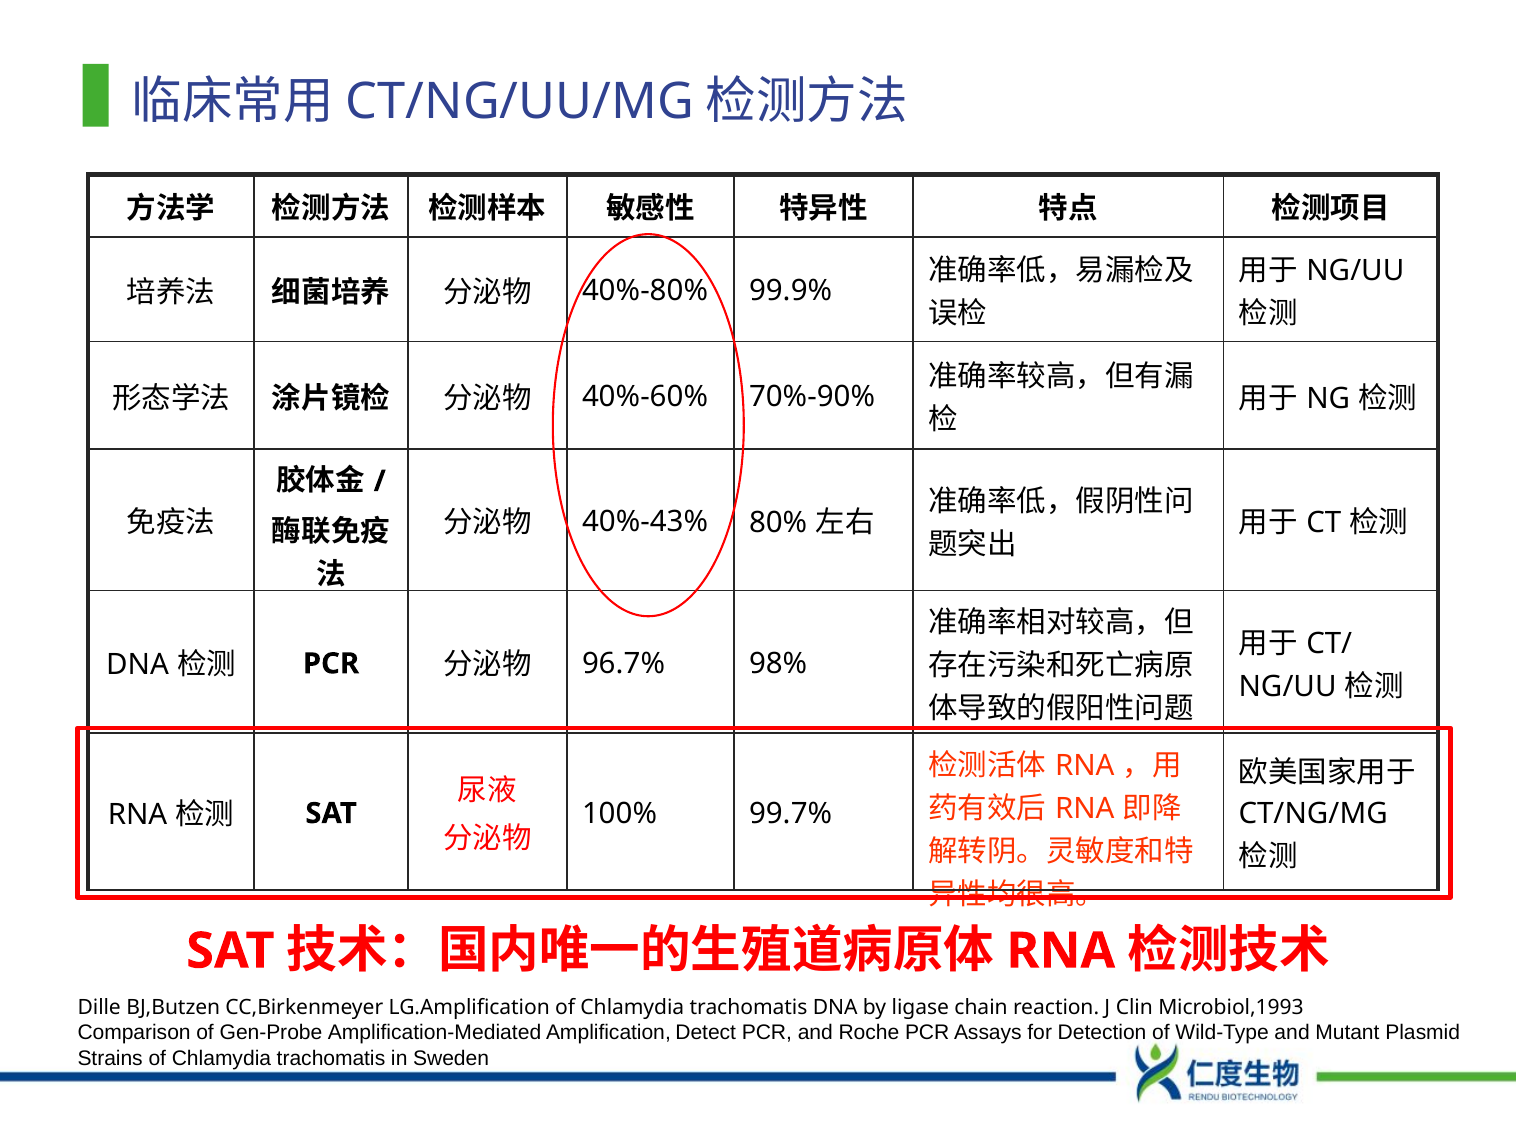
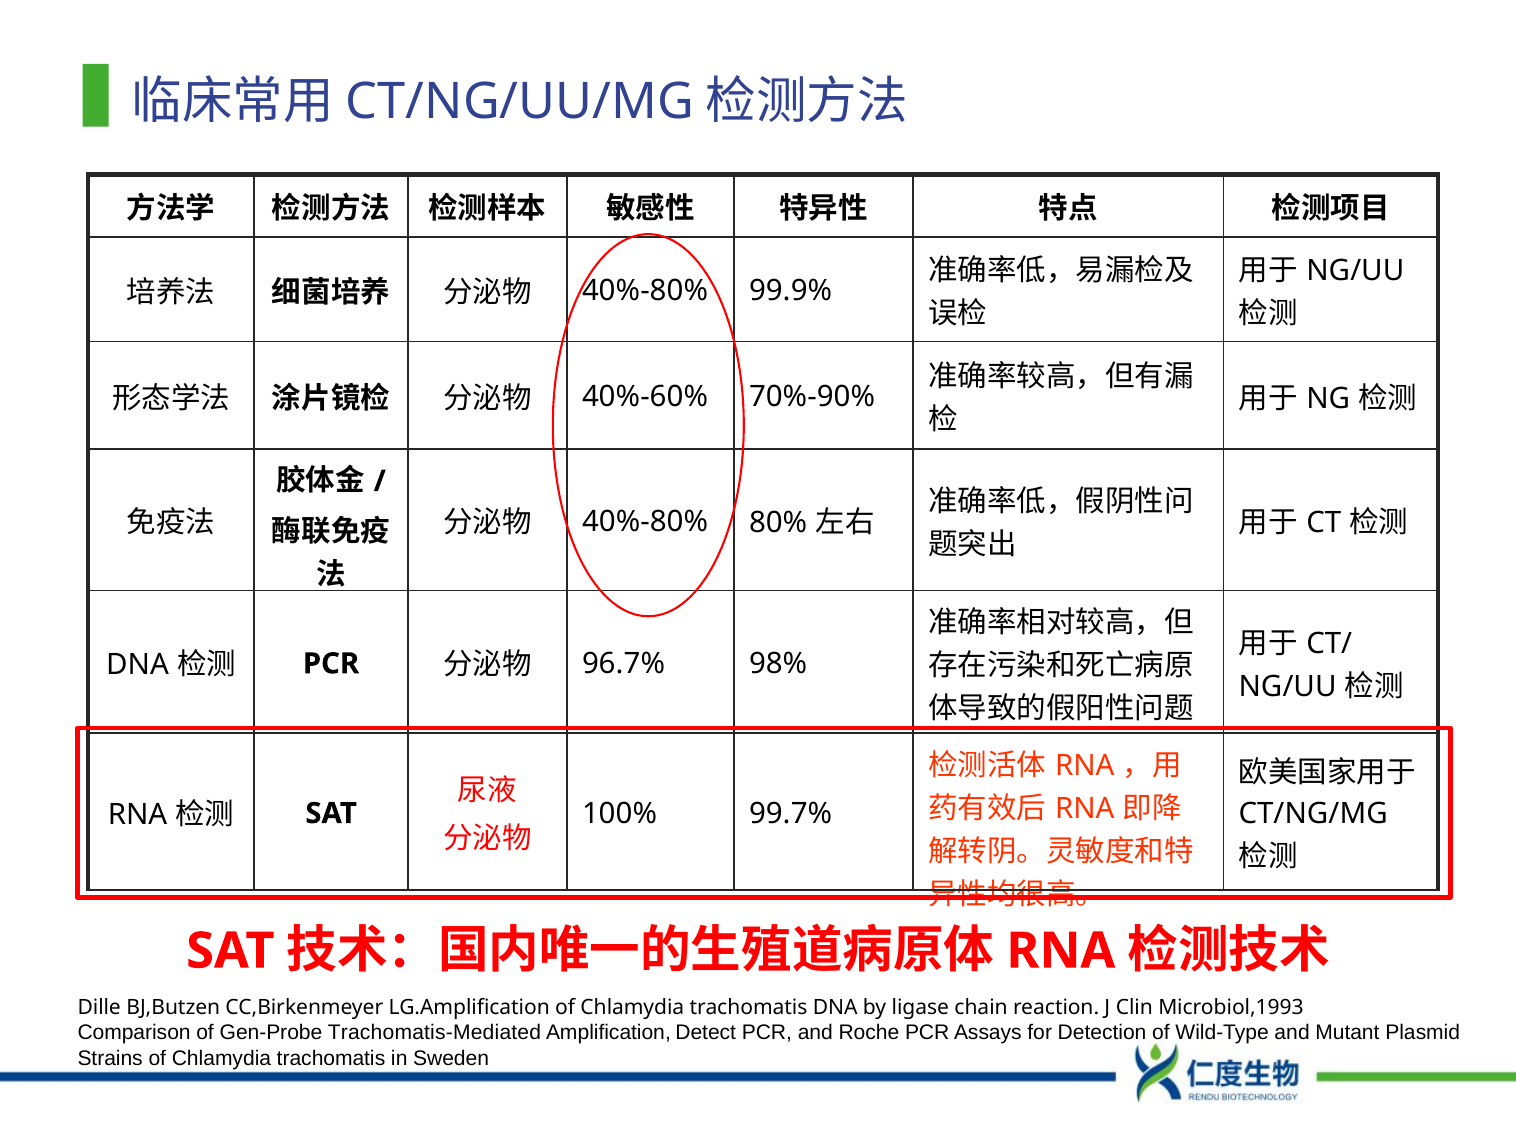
40%-43%: 40%-43% -> 40%-80% (645, 522)
Amplification-Mediated: Amplification-Mediated -> Trachomatis-Mediated (434, 1033)
